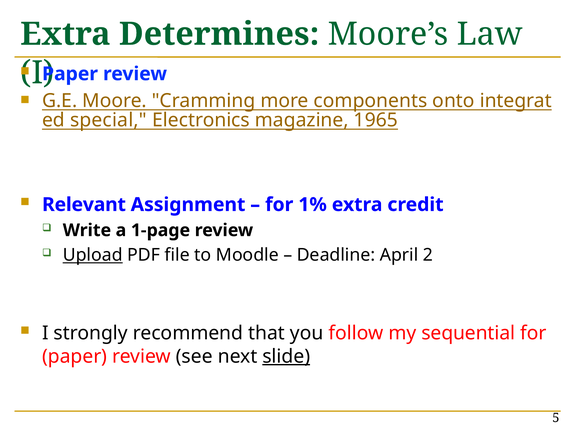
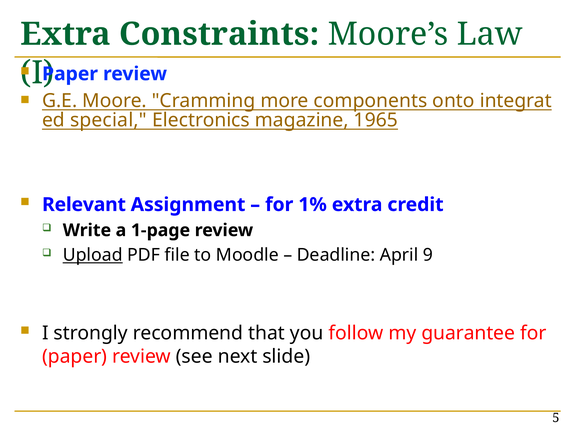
Determines: Determines -> Constraints (219, 34)
2: 2 -> 9 (428, 255)
sequential: sequential -> guarantee (468, 333)
slide underline: present -> none (286, 356)
